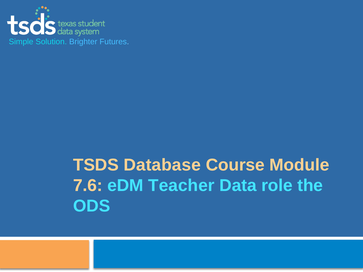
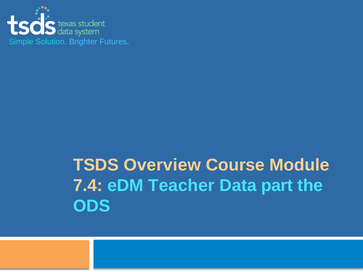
Database: Database -> Overview (162, 165)
7.6: 7.6 -> 7.4 (88, 186)
role: role -> part (277, 186)
